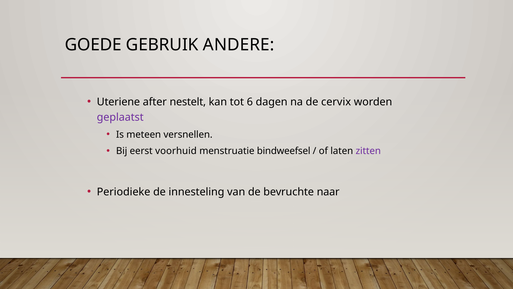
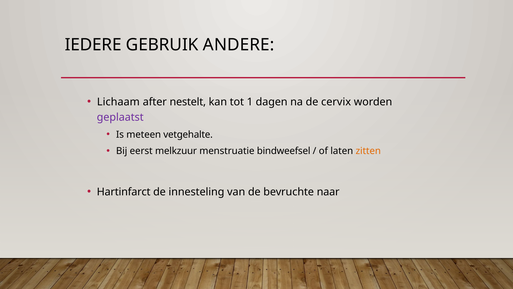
GOEDE: GOEDE -> IEDERE (93, 45)
Uteriene: Uteriene -> Lichaam (118, 102)
6: 6 -> 1 (250, 102)
versnellen: versnellen -> vetgehalte (188, 134)
voorhuid: voorhuid -> melkzuur (176, 151)
zitten colour: purple -> orange (368, 151)
Periodieke: Periodieke -> Hartinfarct (124, 192)
